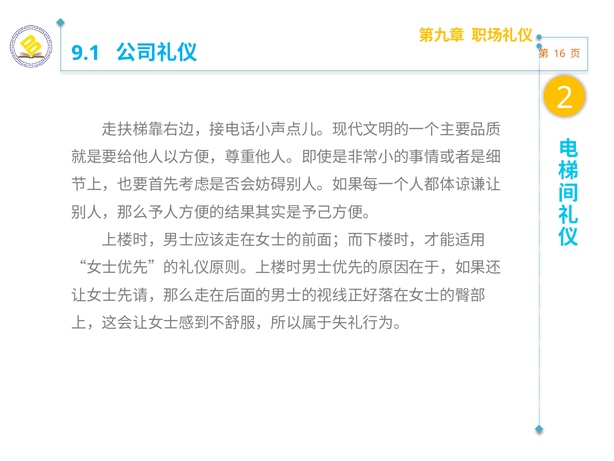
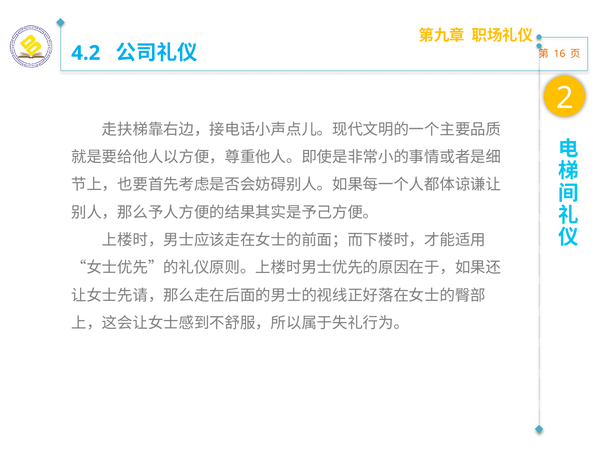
9.1: 9.1 -> 4.2 (86, 53)
